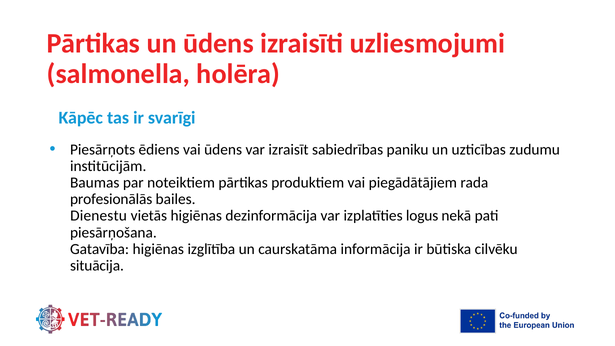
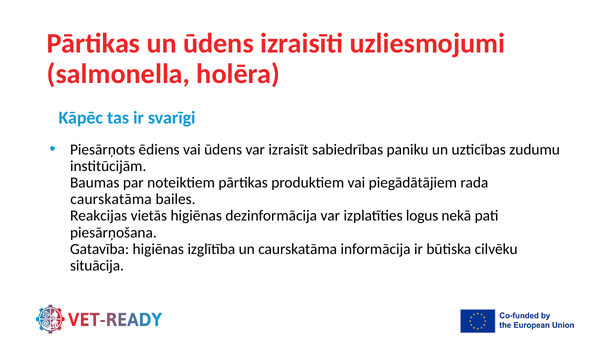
profesionālās: profesionālās -> caurskatāma (111, 199)
Dienestu: Dienestu -> Reakcijas (99, 216)
